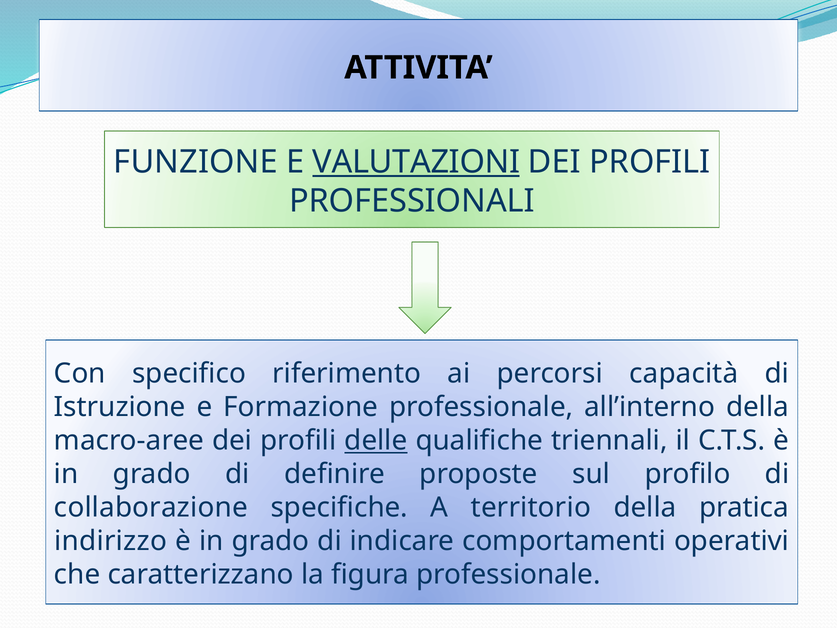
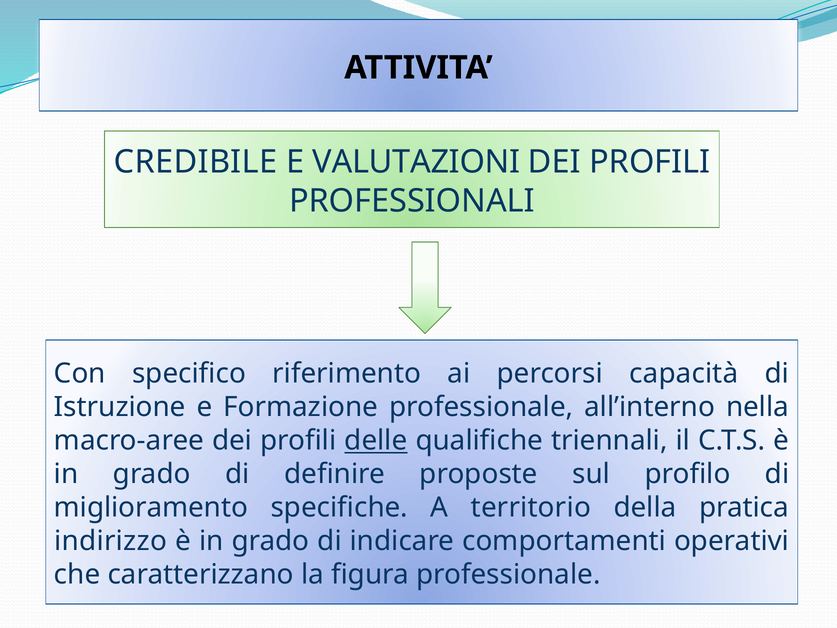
FUNZIONE: FUNZIONE -> CREDIBILE (196, 162)
VALUTAZIONI underline: present -> none (416, 162)
all’interno della: della -> nella (758, 407)
collaborazione: collaborazione -> miglioramento (151, 507)
